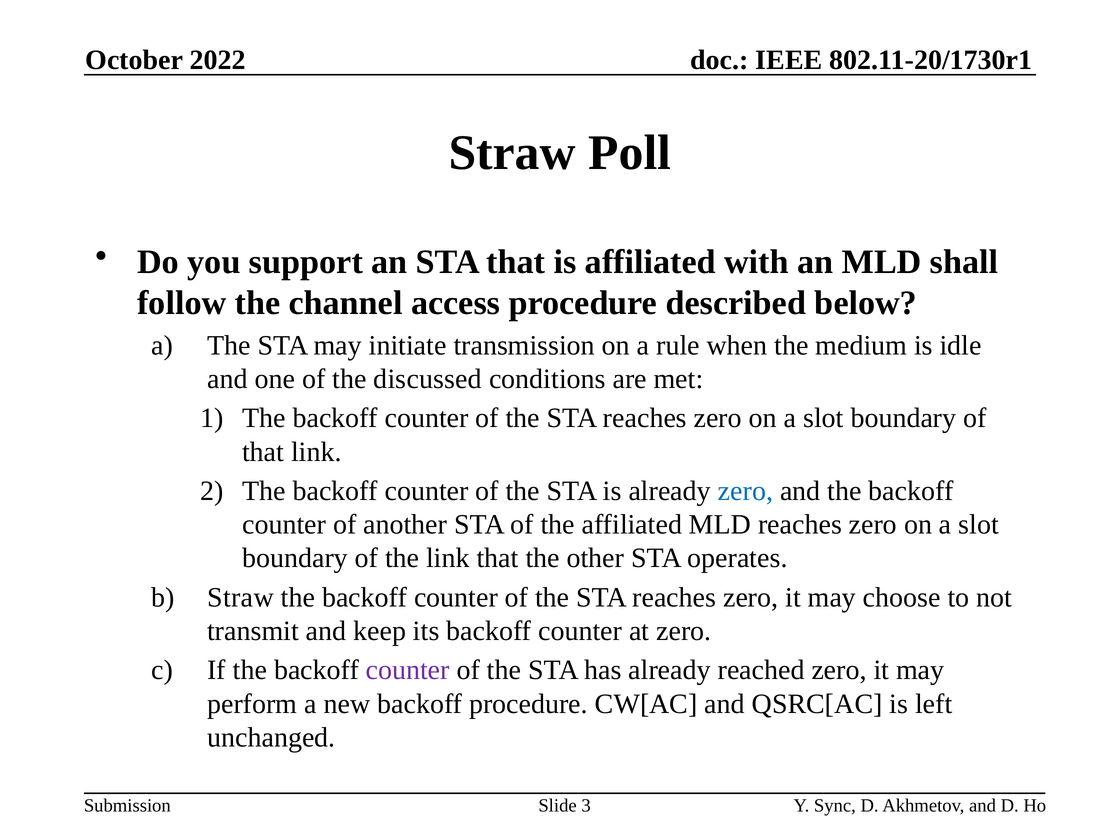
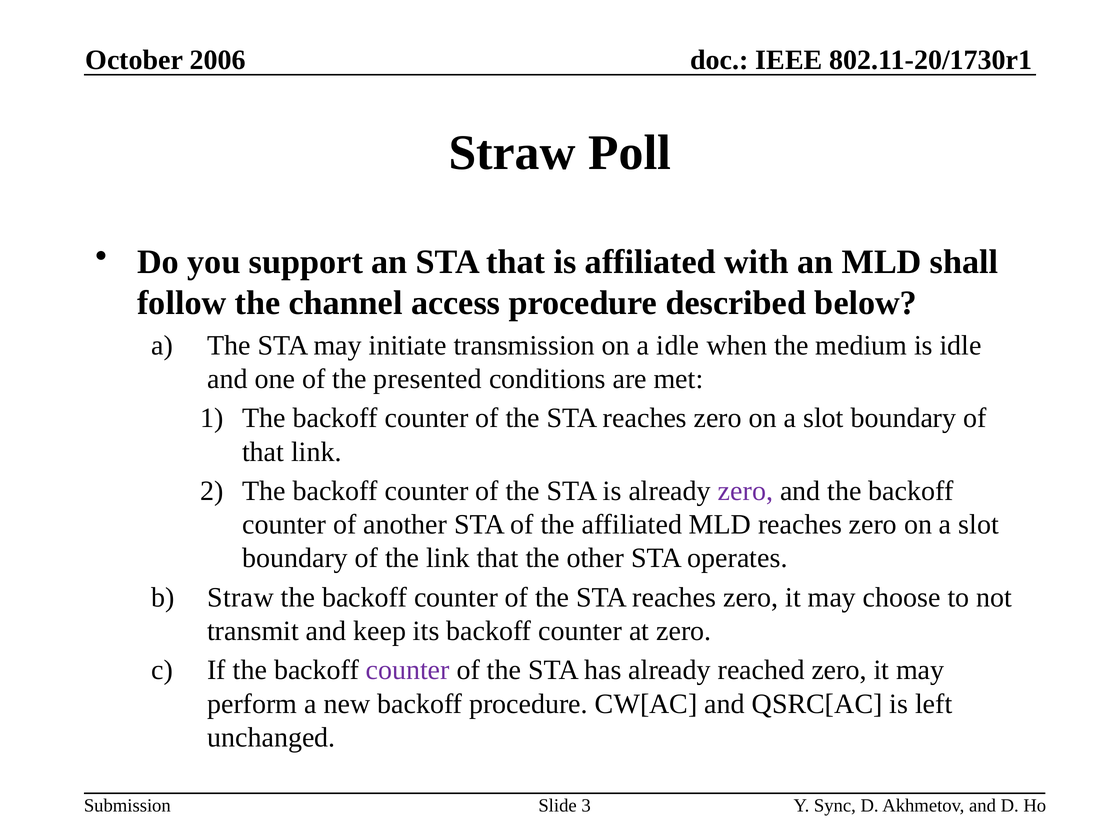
2022: 2022 -> 2006 (218, 60)
a rule: rule -> idle (678, 345)
discussed: discussed -> presented (428, 379)
zero colour: blue -> purple (745, 491)
